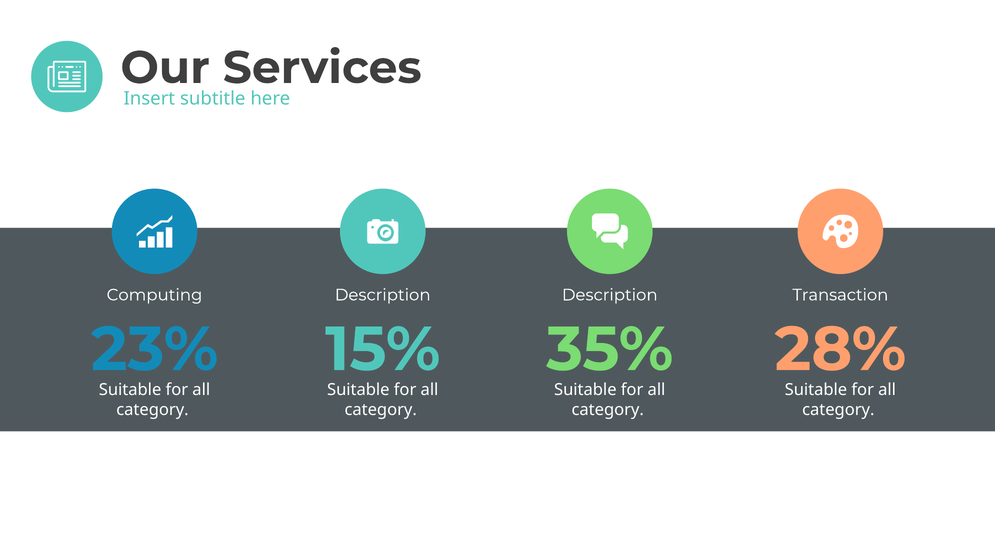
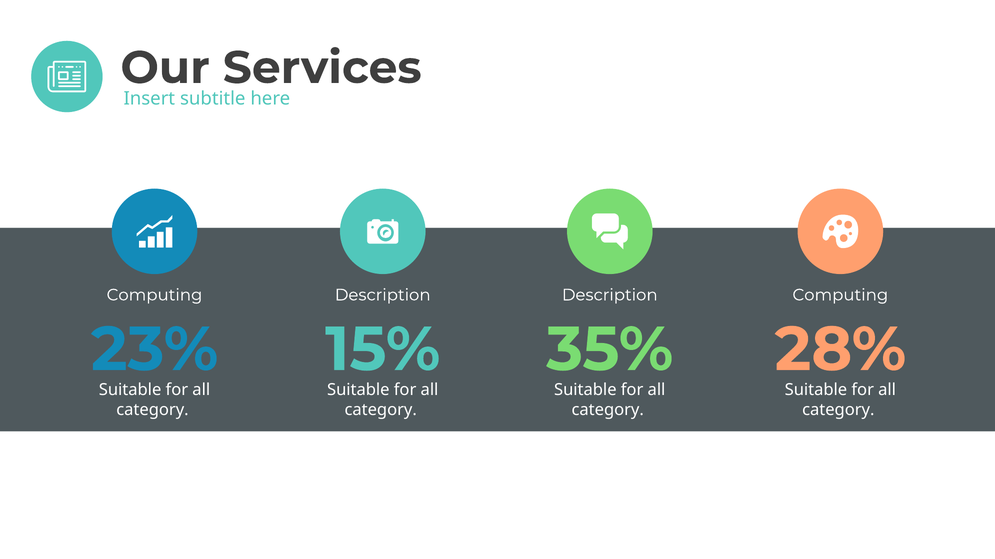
Description Transaction: Transaction -> Computing (840, 295)
